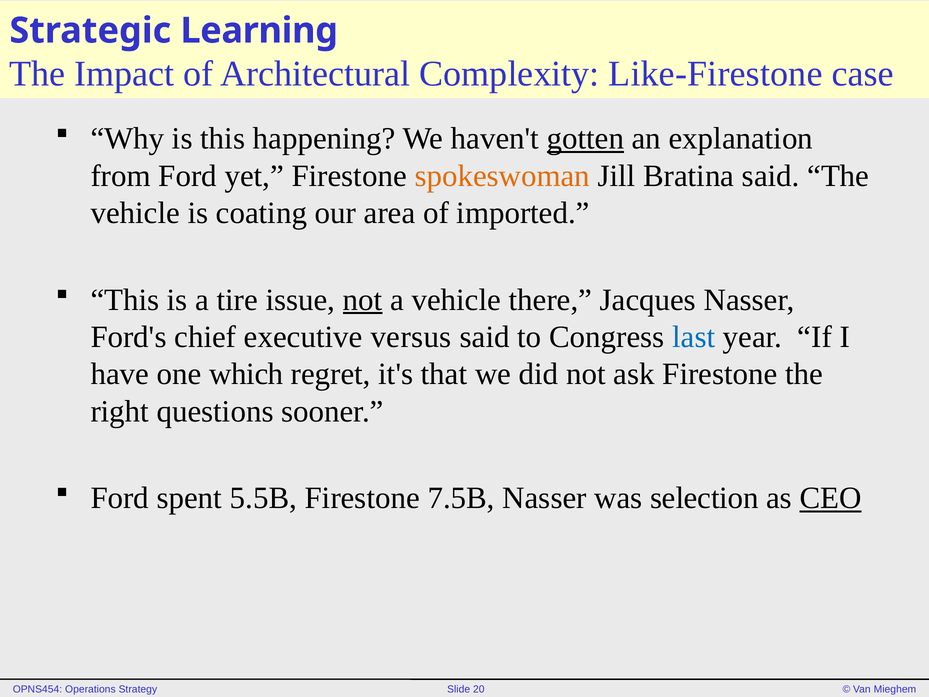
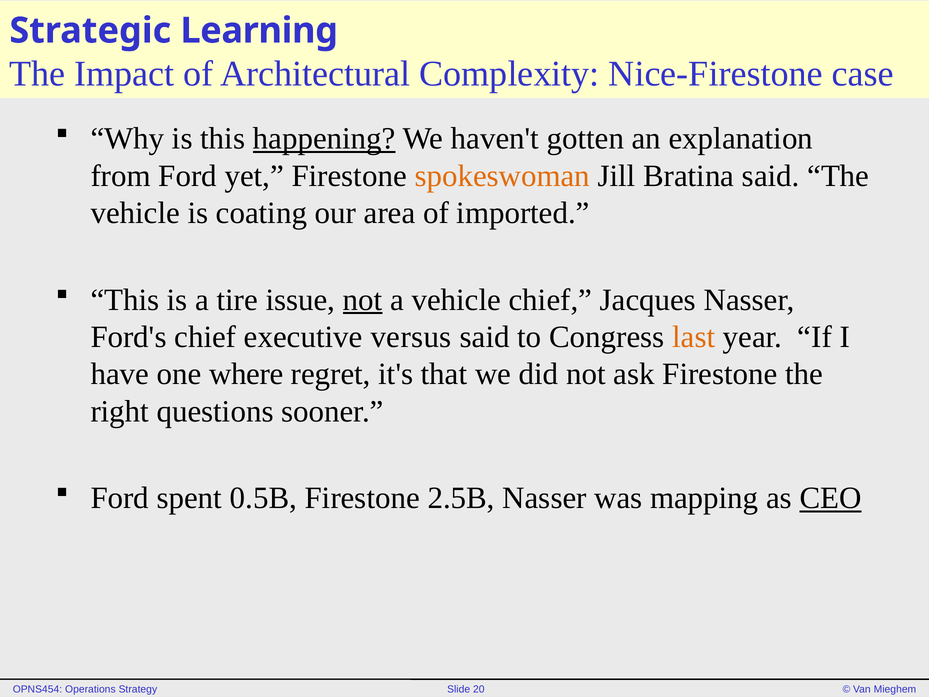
Like-Firestone: Like-Firestone -> Nice-Firestone (716, 74)
happening underline: none -> present (324, 139)
gotten underline: present -> none (585, 139)
vehicle there: there -> chief (550, 300)
last colour: blue -> orange (694, 337)
which: which -> where (246, 374)
5.5B: 5.5B -> 0.5B (263, 498)
7.5B: 7.5B -> 2.5B (461, 498)
selection: selection -> mapping (704, 498)
